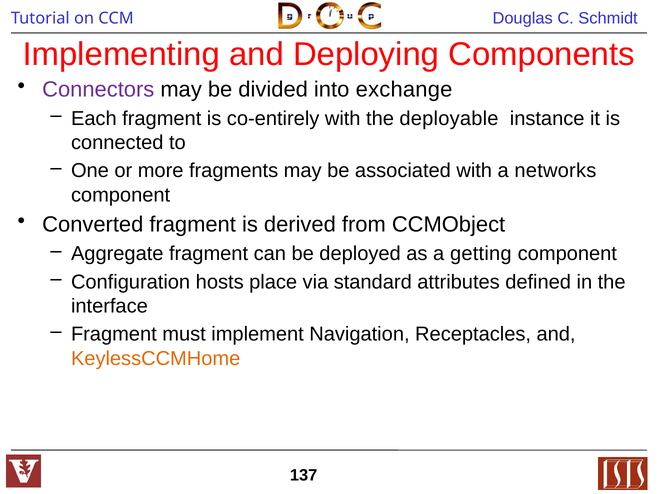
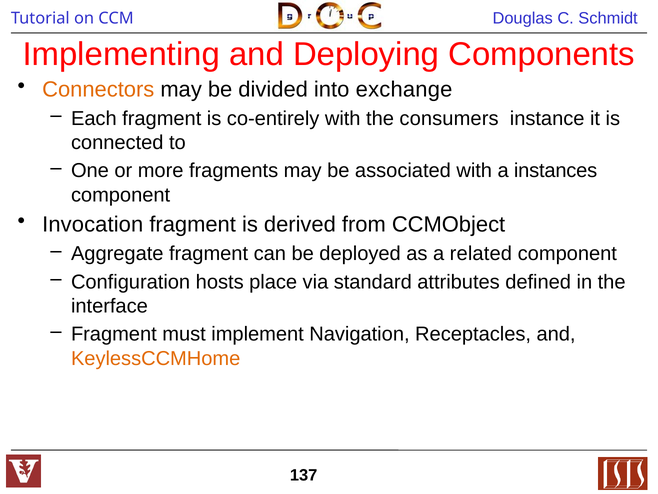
Connectors colour: purple -> orange (98, 89)
deployable: deployable -> consumers (449, 118)
networks: networks -> instances (556, 171)
Converted: Converted -> Invocation (93, 224)
getting: getting -> related (481, 254)
